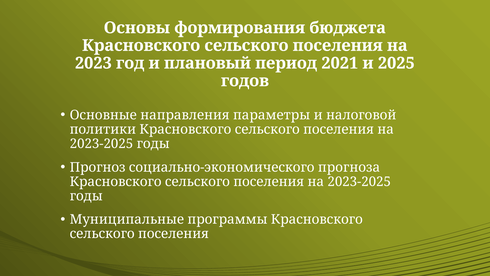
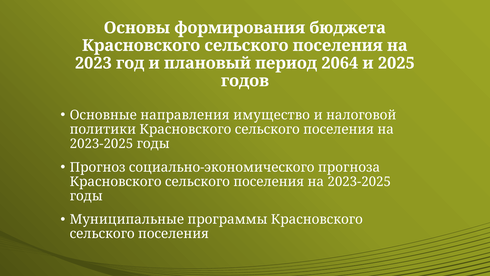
2021: 2021 -> 2064 (340, 63)
параметры: параметры -> имущество (272, 115)
